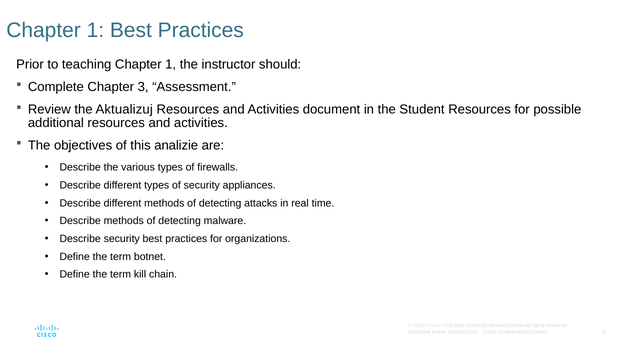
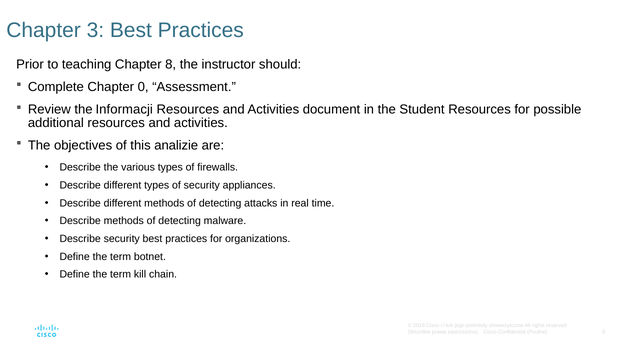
1: 1 -> 3 (95, 30)
teaching Chapter 1: 1 -> 8 (171, 64)
3: 3 -> 0 (143, 87)
Aktualizuj: Aktualizuj -> Informacji (124, 110)
